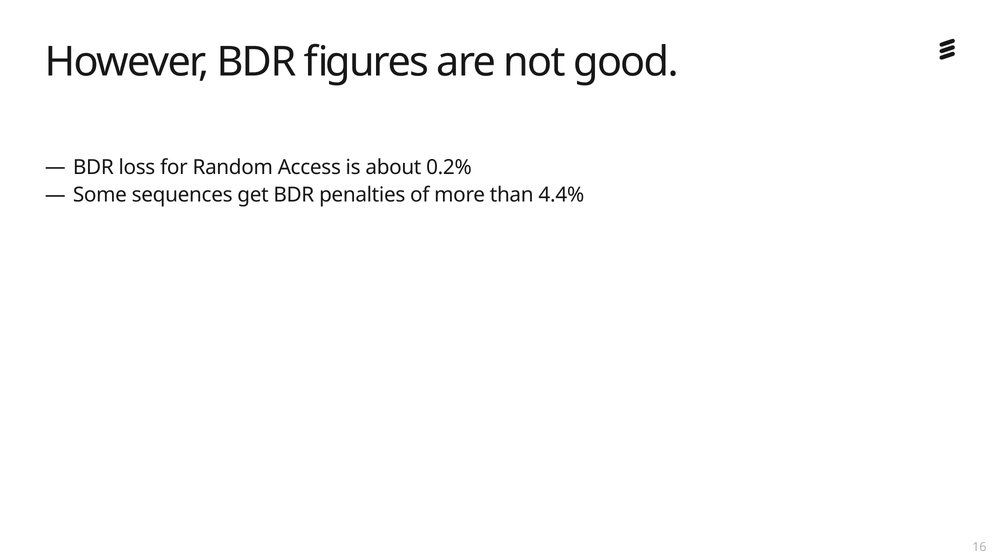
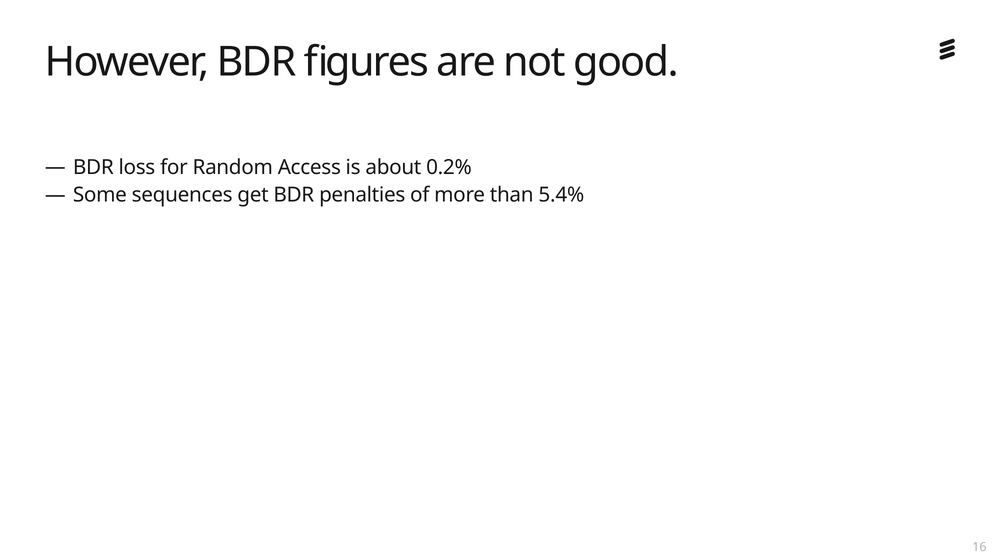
4.4%: 4.4% -> 5.4% (561, 195)
